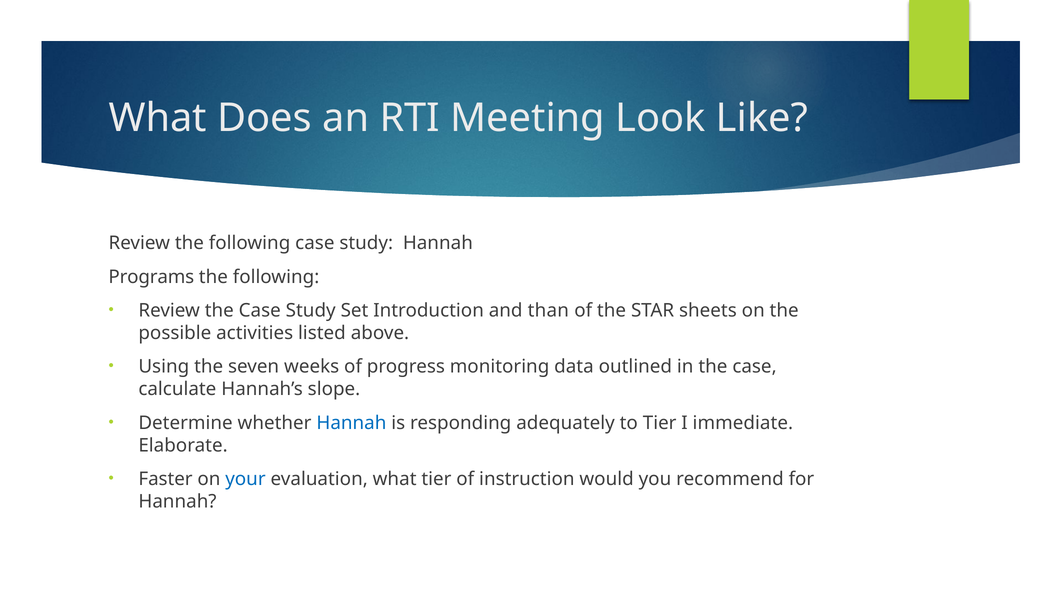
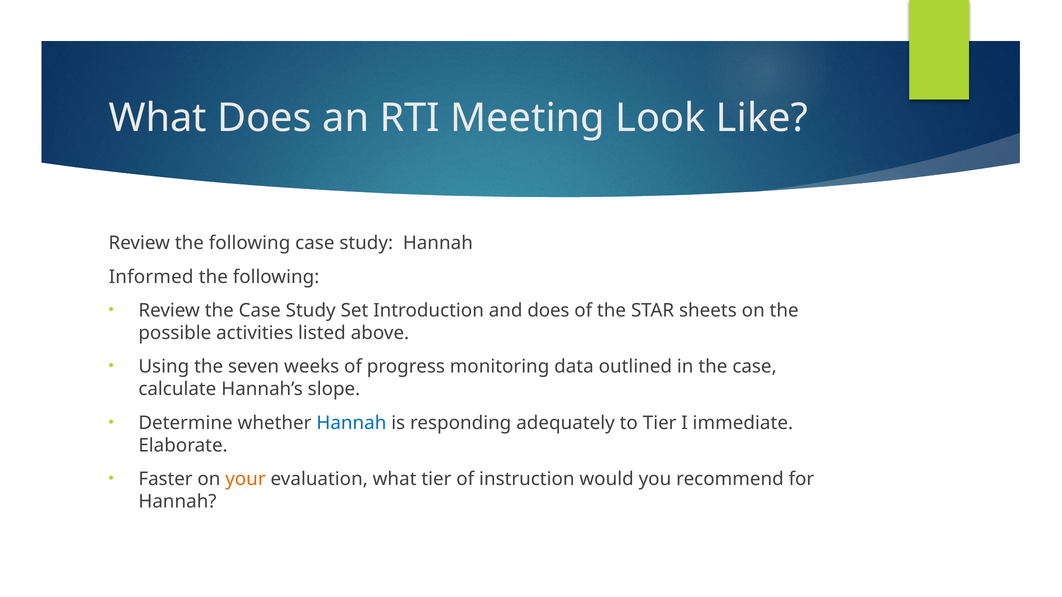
Programs: Programs -> Informed (151, 277)
and than: than -> does (548, 311)
your colour: blue -> orange (245, 479)
